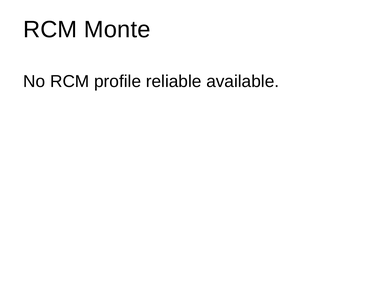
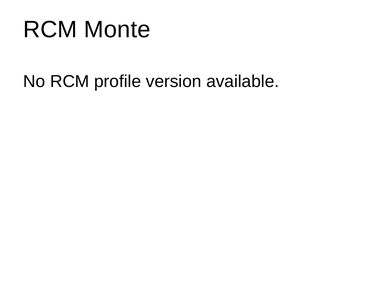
reliable: reliable -> version (174, 81)
